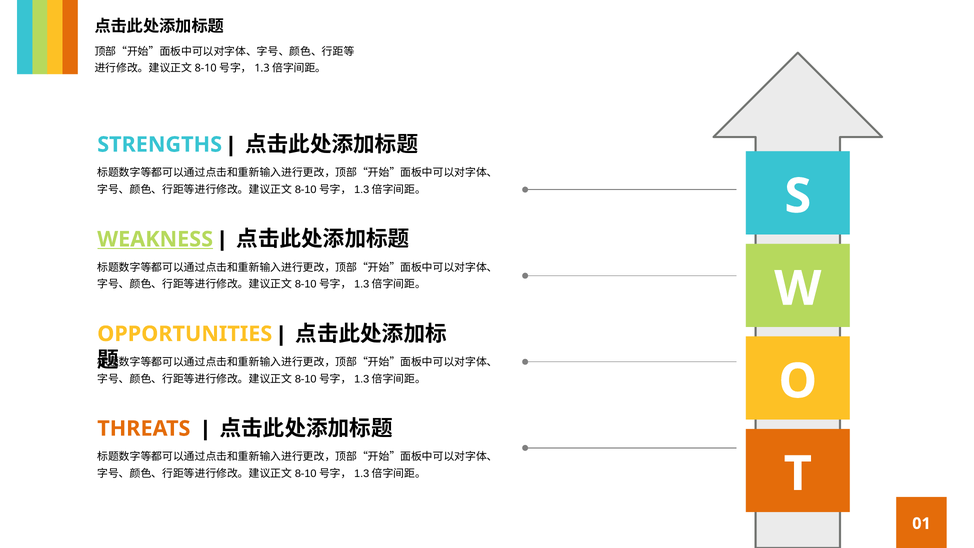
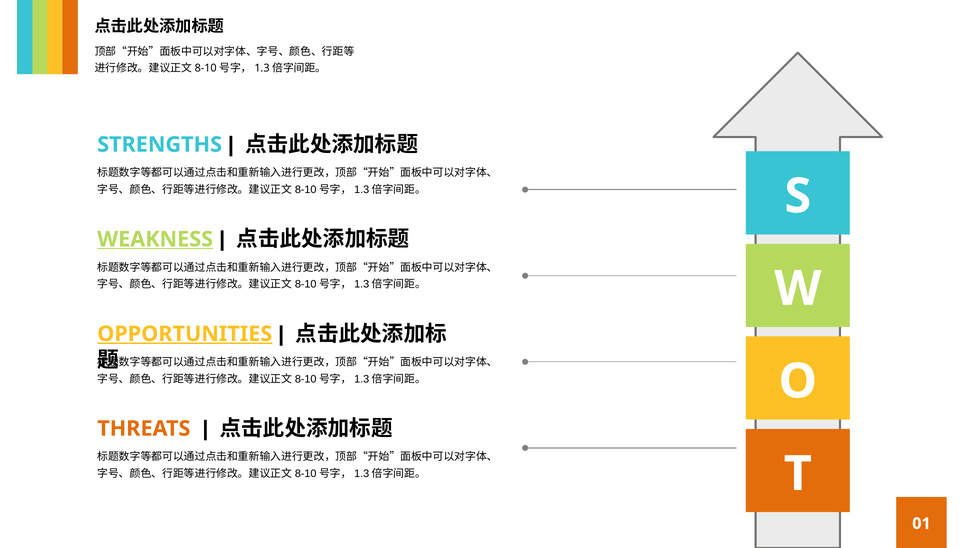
OPPORTUNITIES underline: none -> present (185, 334)
